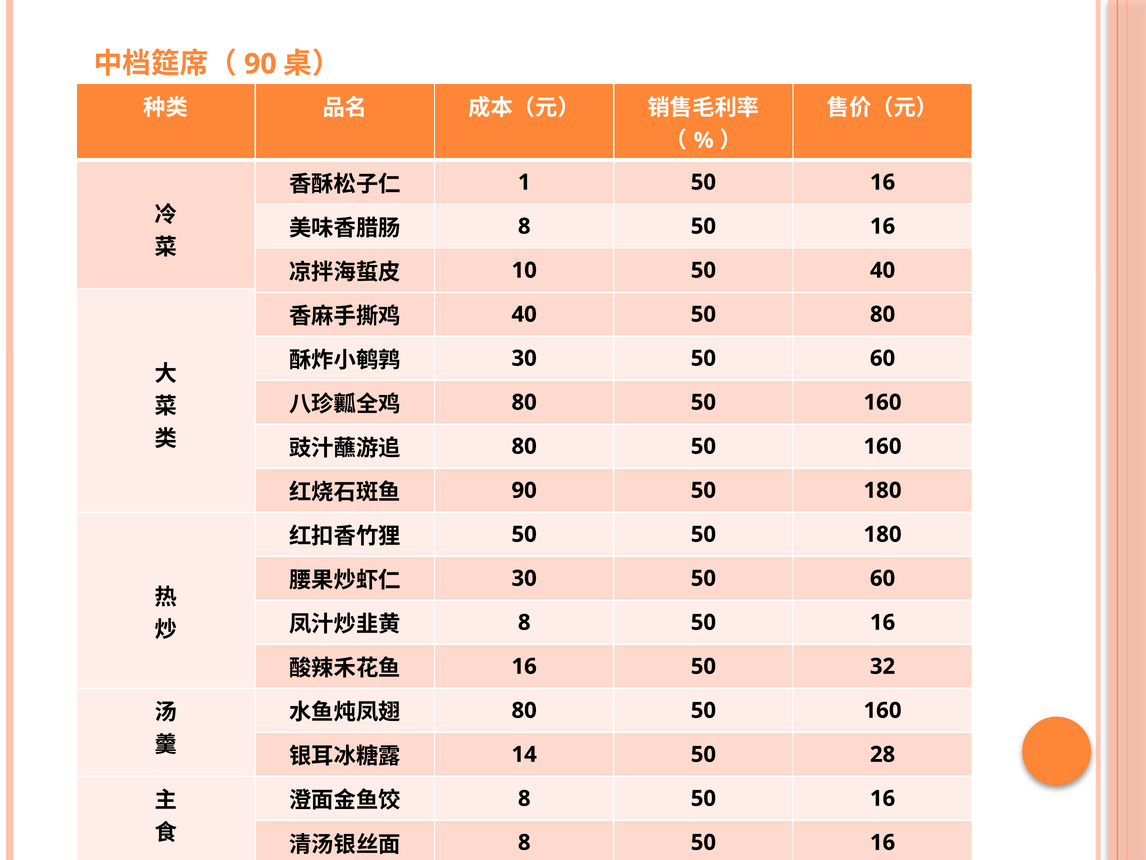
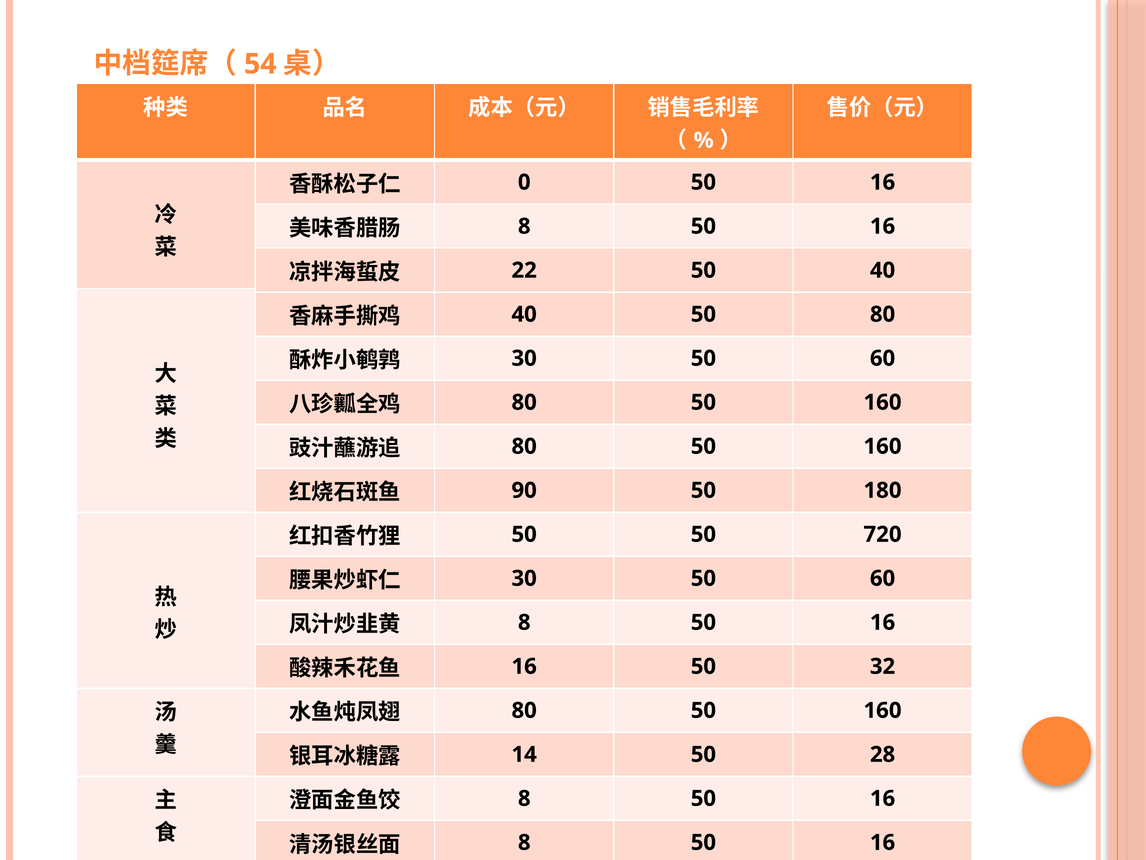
90: 90 -> 54 (260, 64)
1: 1 -> 0 (524, 182)
10: 10 -> 22 (524, 270)
50 50 180: 180 -> 720 (883, 534)
